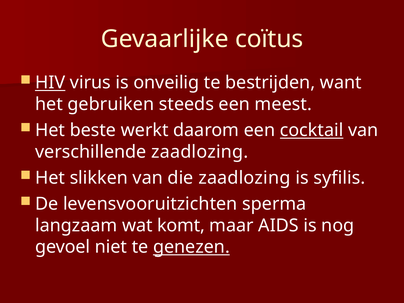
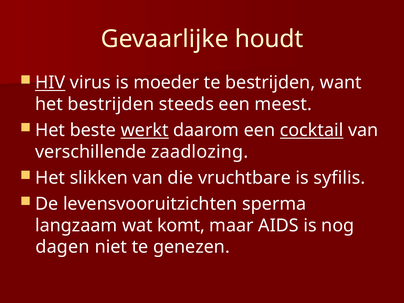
coïtus: coïtus -> houdt (269, 39)
onveilig: onveilig -> moeder (166, 83)
het gebruiken: gebruiken -> bestrijden (111, 104)
werkt underline: none -> present (145, 130)
die zaadlozing: zaadlozing -> vruchtbare (244, 178)
gevoel: gevoel -> dagen (63, 247)
genezen underline: present -> none (191, 247)
